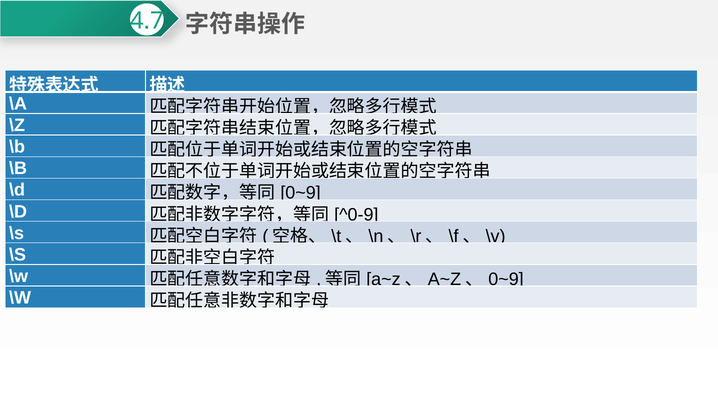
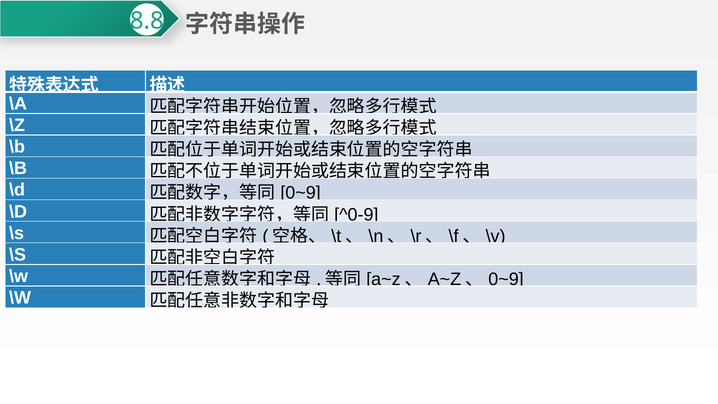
4.7: 4.7 -> 8.8 (147, 21)
